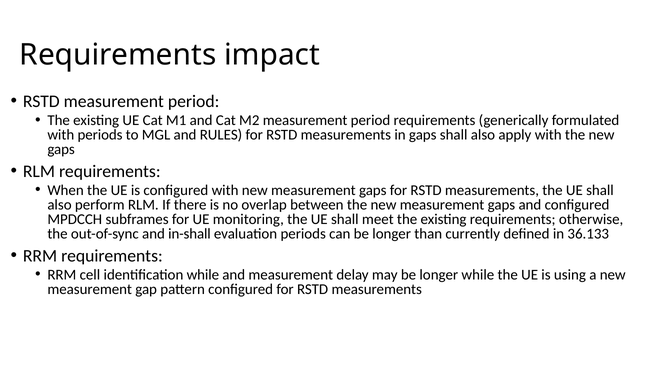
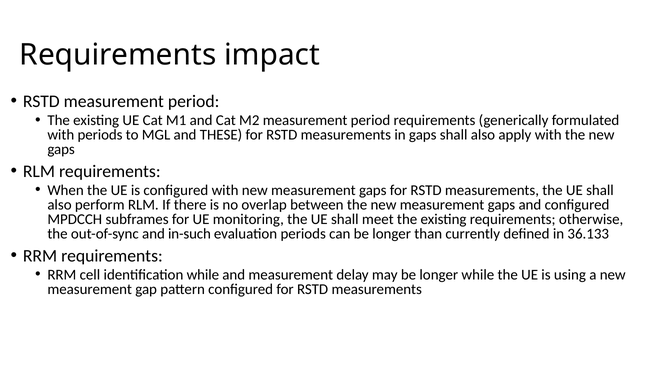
RULES: RULES -> THESE (221, 135)
in-shall: in-shall -> in-such (189, 234)
